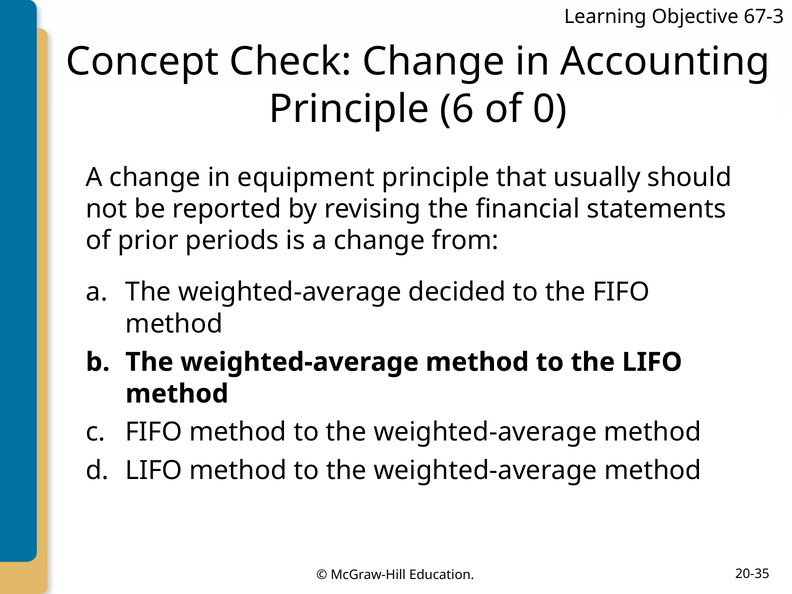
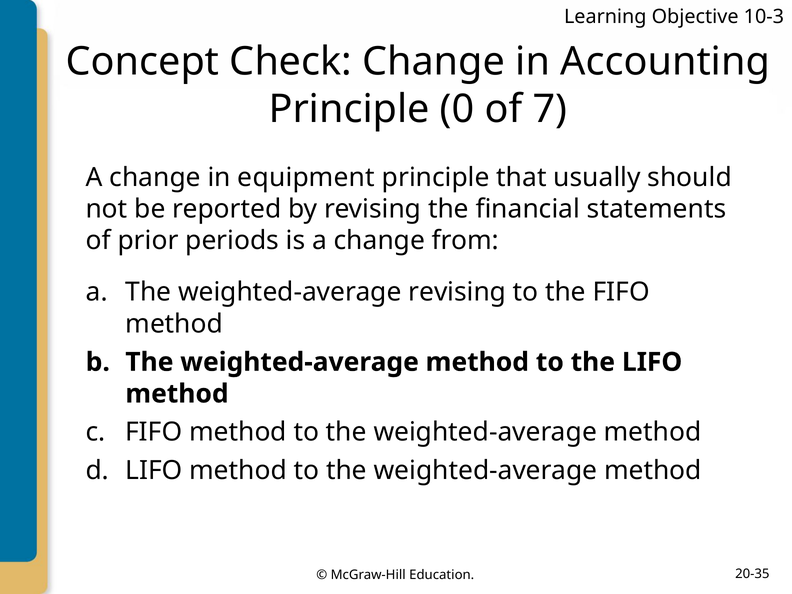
67-3: 67-3 -> 10-3 (764, 17)
6: 6 -> 0 (457, 109)
0: 0 -> 7 (550, 109)
weighted-average decided: decided -> revising (457, 292)
